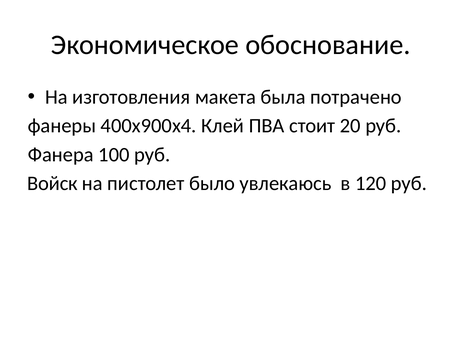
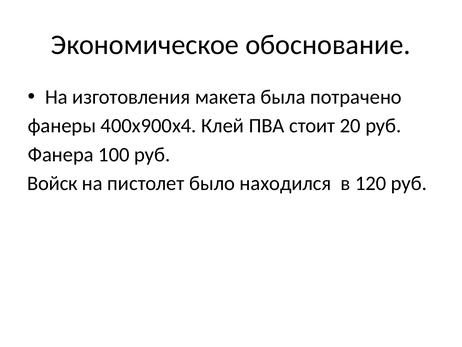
увлекаюсь: увлекаюсь -> находился (285, 183)
